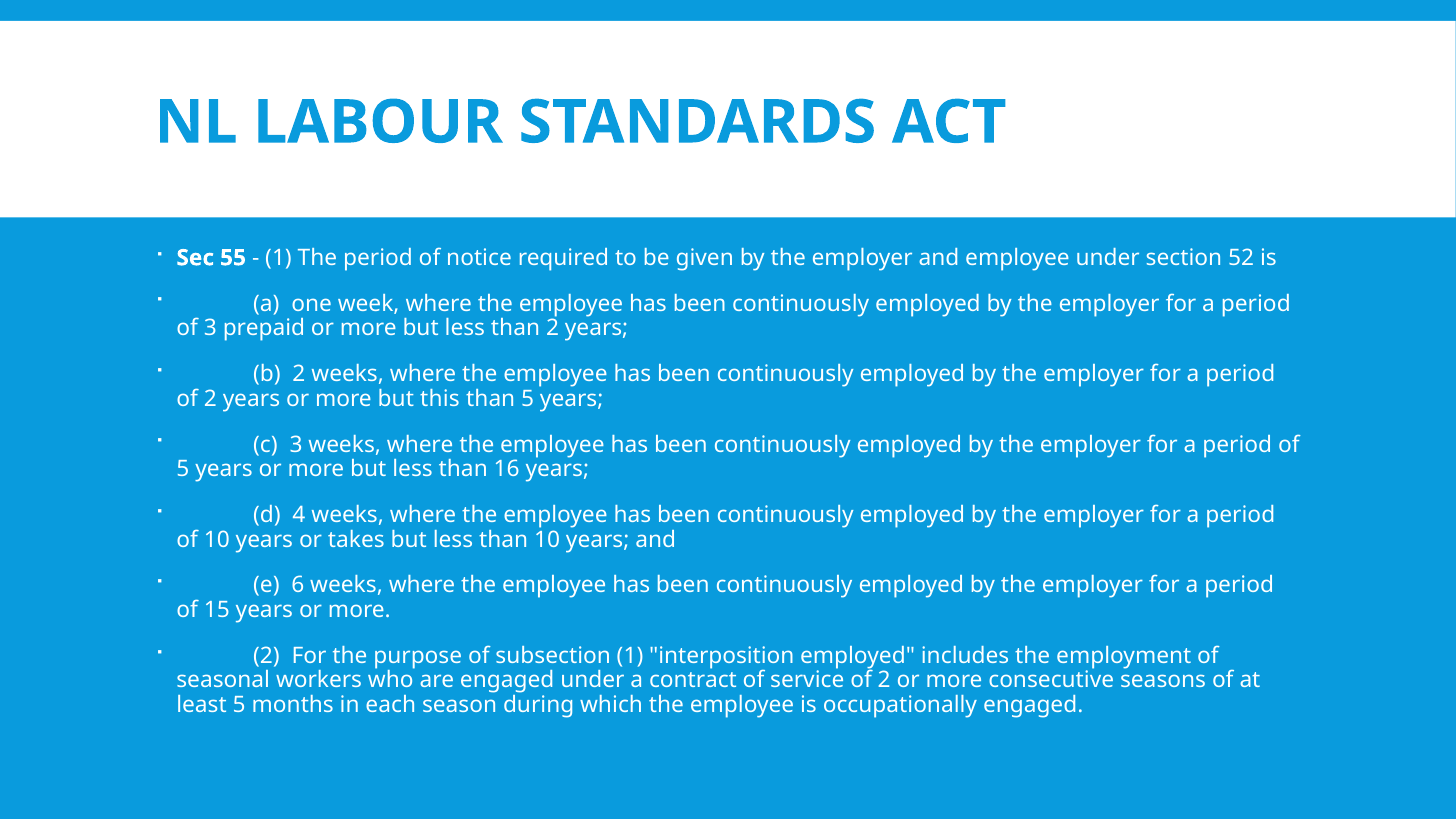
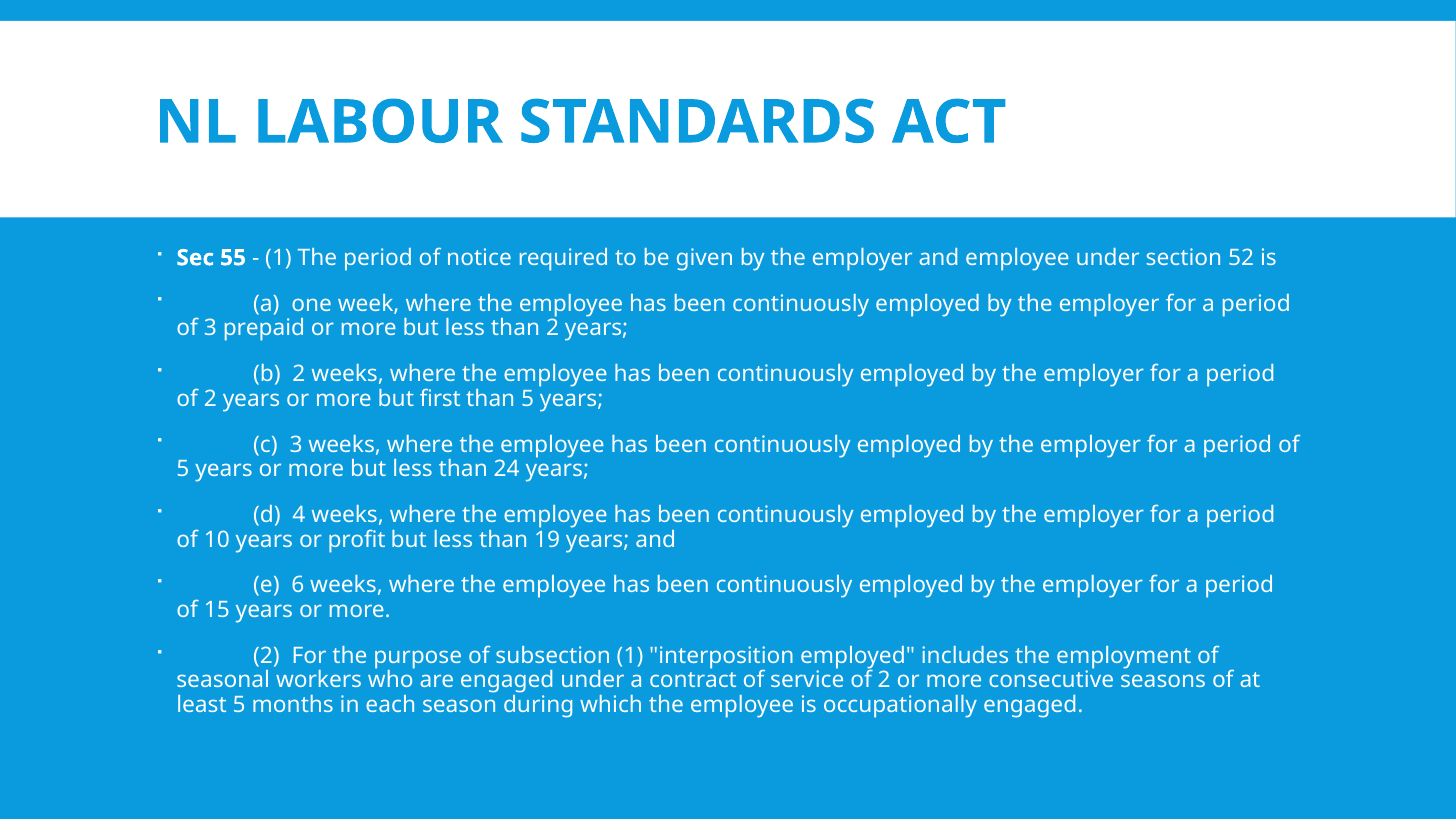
this: this -> first (440, 399)
16: 16 -> 24 (507, 469)
takes: takes -> profit (357, 540)
than 10: 10 -> 19 (547, 540)
